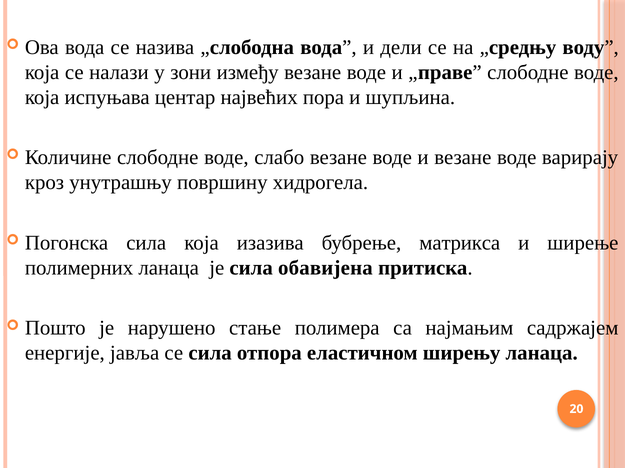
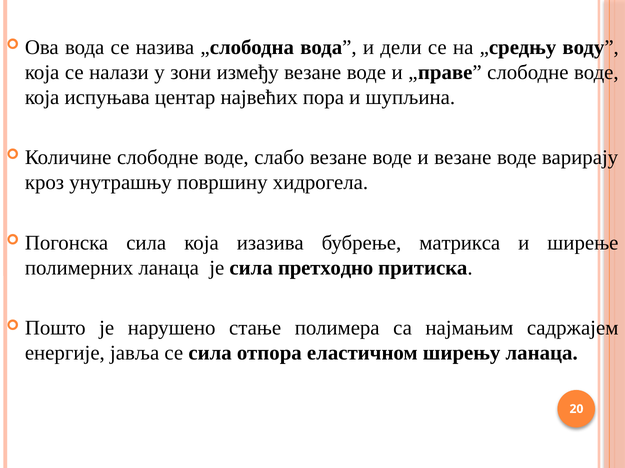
обавијена: обавијена -> претходно (326, 268)
